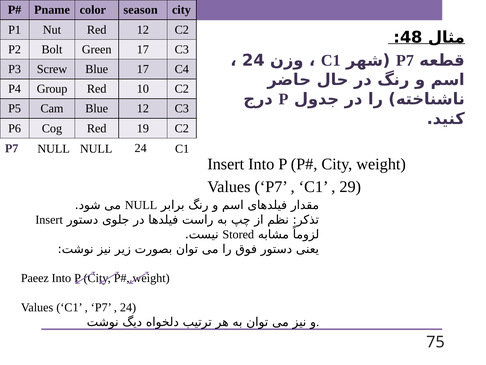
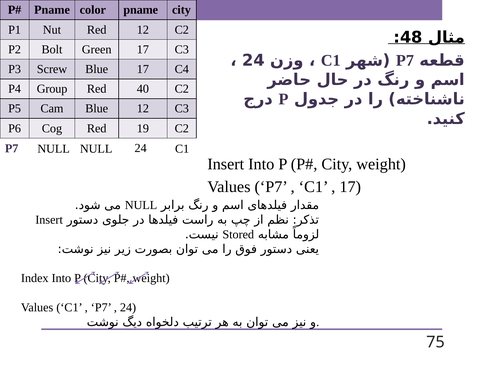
color season: season -> pname (141, 10)
10: 10 -> 40 (143, 89)
29: 29 -> 17 (350, 187)
Paeez: Paeez -> Index (35, 278)
